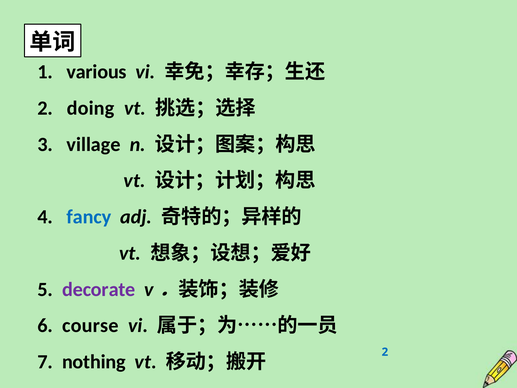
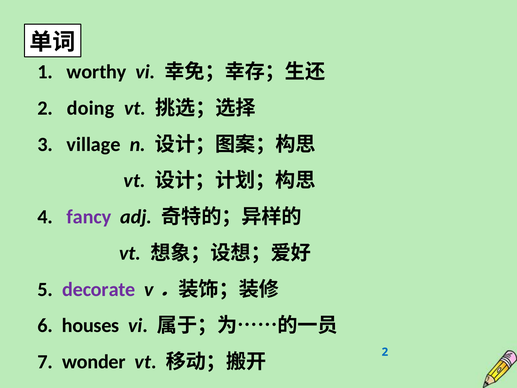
various: various -> worthy (97, 72)
fancy colour: blue -> purple (89, 217)
course: course -> houses (91, 325)
nothing: nothing -> wonder (94, 362)
